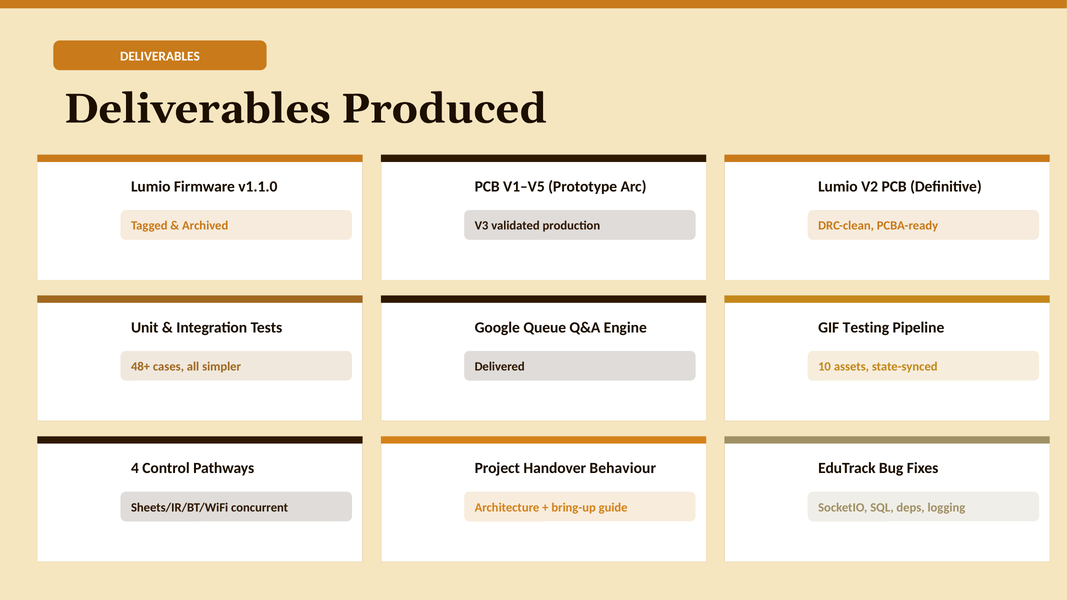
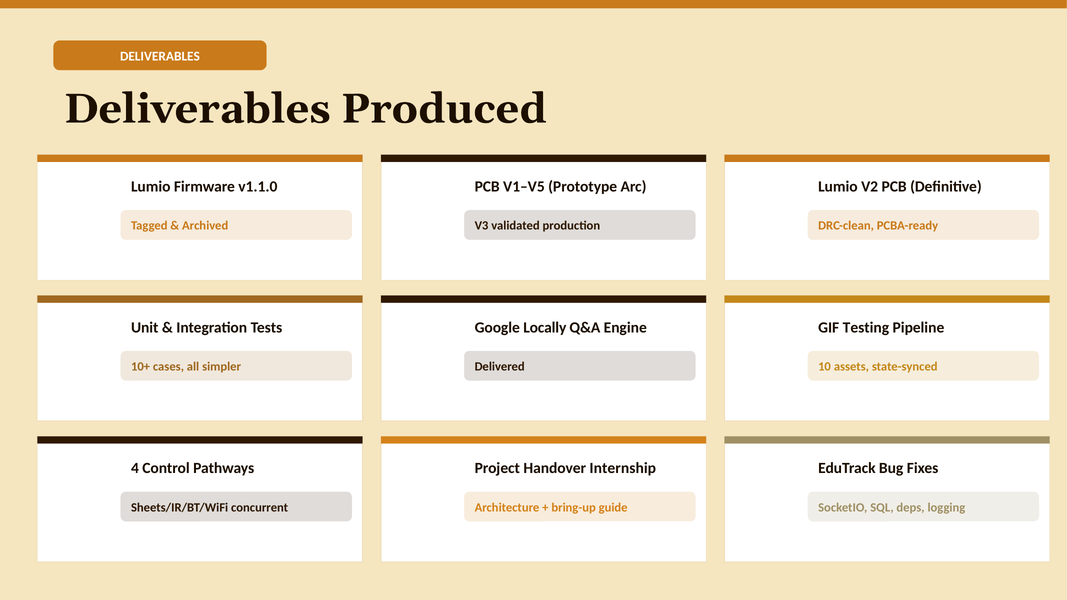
Queue: Queue -> Locally (545, 327)
48+: 48+ -> 10+ (141, 367)
Behaviour: Behaviour -> Internship (623, 468)
